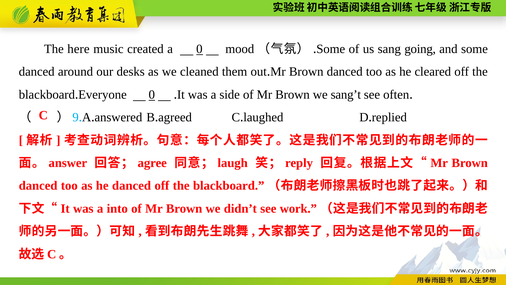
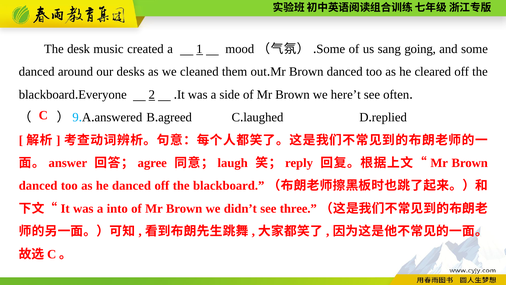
here: here -> desk (79, 49)
a 0: 0 -> 1 (199, 49)
0: 0 -> 2 (152, 94)
sang’t: sang’t -> here’t (346, 94)
work: work -> three (298, 208)
